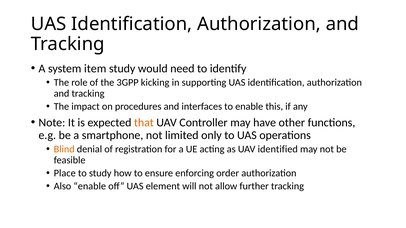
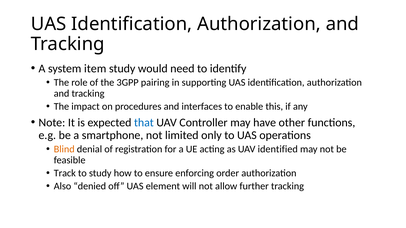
kicking: kicking -> pairing (155, 83)
that colour: orange -> blue (144, 123)
Place: Place -> Track (65, 173)
Also enable: enable -> denied (90, 187)
